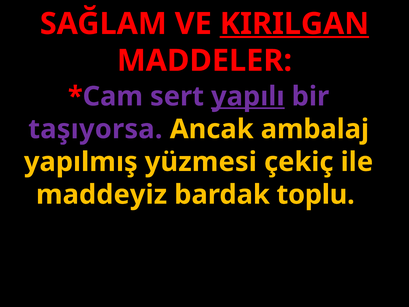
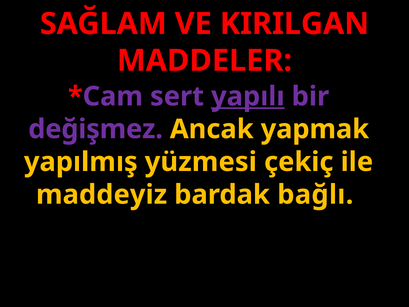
KIRILGAN underline: present -> none (294, 24)
taşıyorsa: taşıyorsa -> değişmez (96, 129)
ambalaj: ambalaj -> yapmak (315, 129)
toplu: toplu -> bağlı (315, 195)
